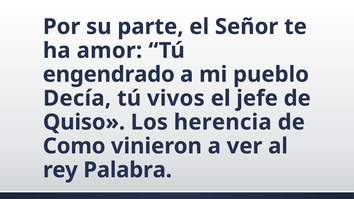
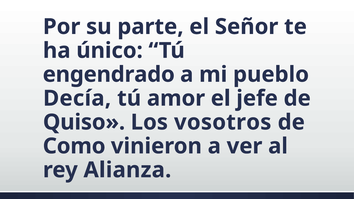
amor: amor -> único (110, 51)
vivos: vivos -> amor (176, 98)
herencia: herencia -> vosotros (223, 122)
Palabra: Palabra -> Alianza (127, 170)
